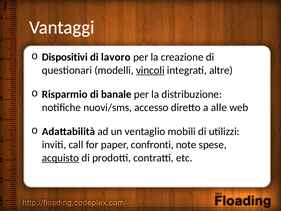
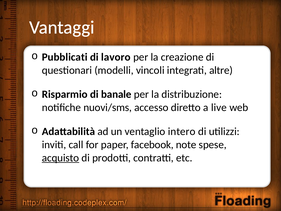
Dispositivi: Dispositivi -> Pubblicati (65, 57)
vincoli underline: present -> none (150, 70)
alle: alle -> live (219, 107)
mobili: mobili -> intero (182, 131)
confronti: confronti -> facebook (152, 144)
